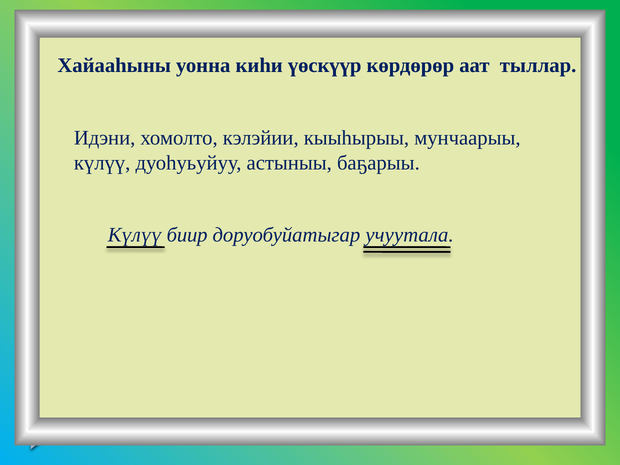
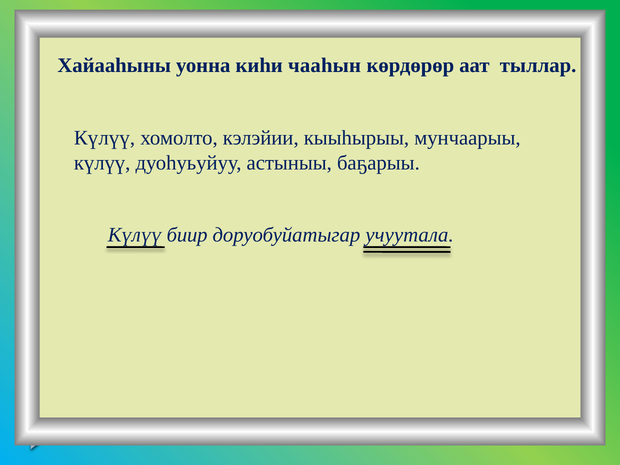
үөскүүр: үөскүүр -> чааһын (325, 65)
Идэни: Идэни -> Күлүү (105, 138)
